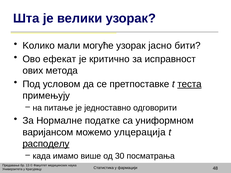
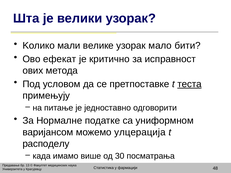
могуће: могуће -> велике (98, 46)
јасно: јасно -> мало (160, 46)
расподелу underline: present -> none (46, 144)
